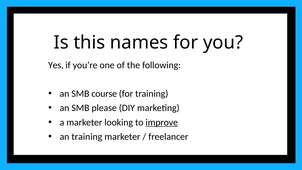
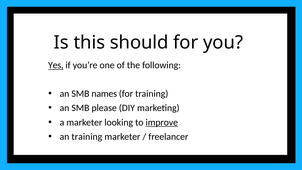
names: names -> should (139, 42)
Yes underline: none -> present (56, 65)
course: course -> names (104, 94)
